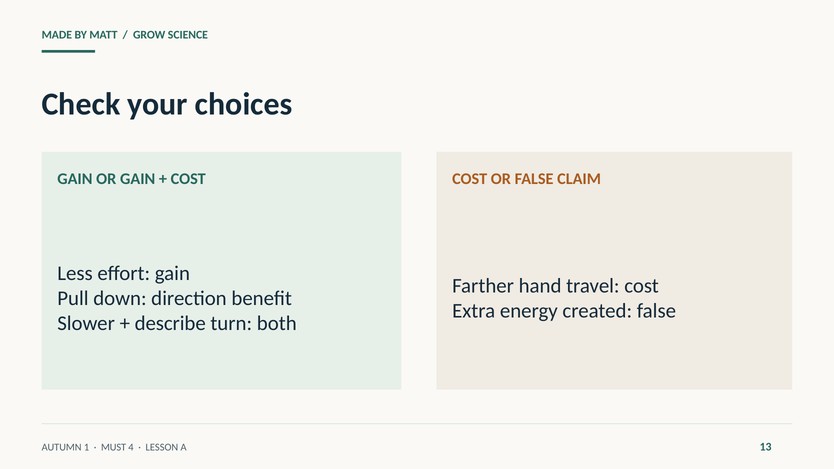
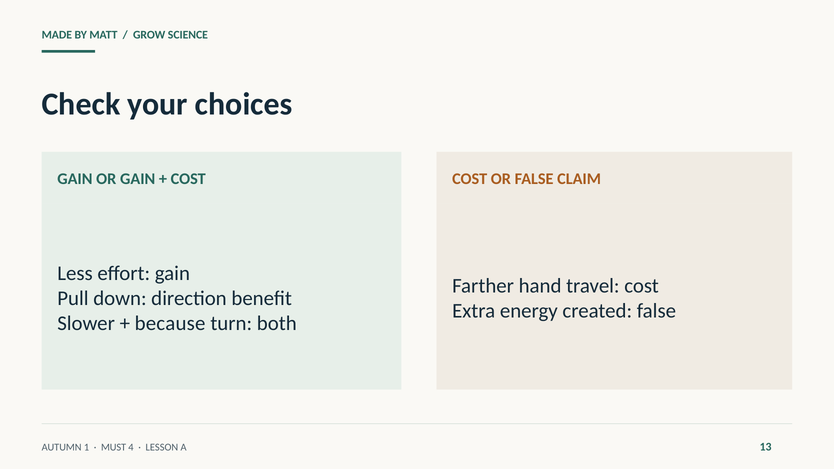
describe: describe -> because (170, 323)
